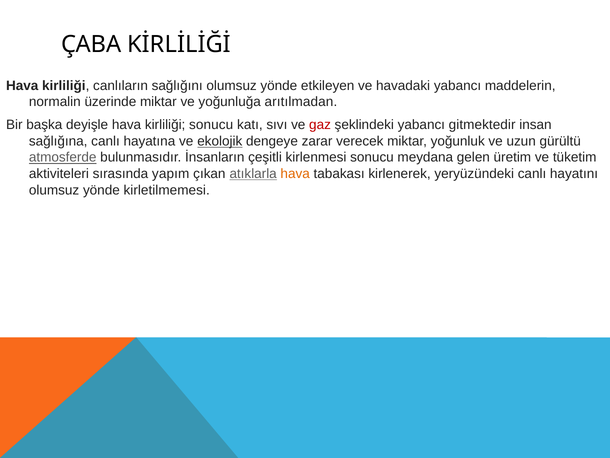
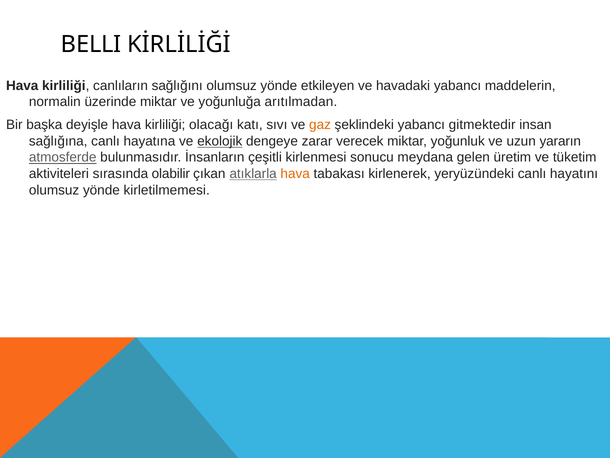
ÇABA: ÇABA -> BELLI (91, 44)
kirliliği sonucu: sonucu -> olacağı (211, 125)
gaz colour: red -> orange (320, 125)
gürültü: gürültü -> yararın (560, 141)
yapım: yapım -> olabilir (171, 174)
